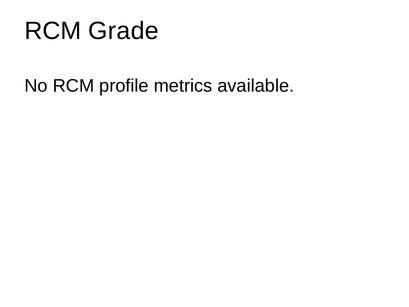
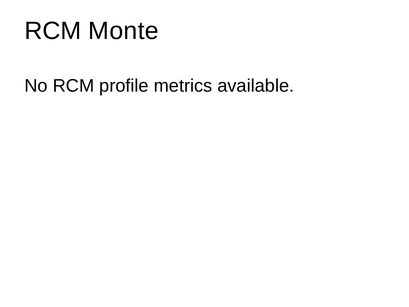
Grade: Grade -> Monte (124, 31)
